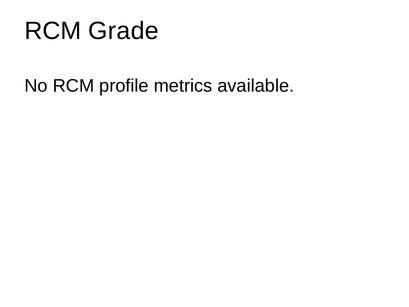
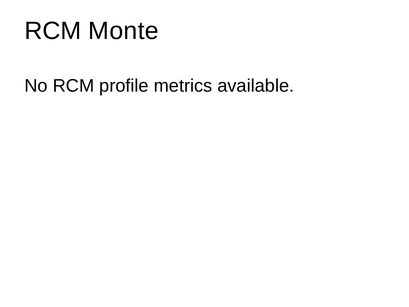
Grade: Grade -> Monte (124, 31)
